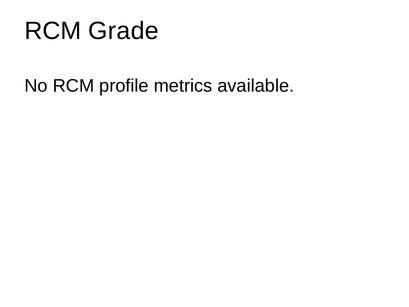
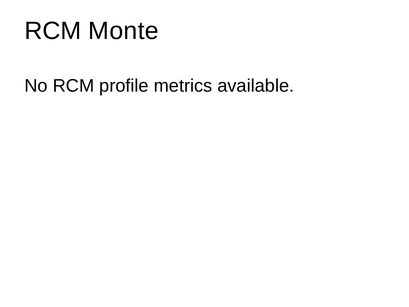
Grade: Grade -> Monte (124, 31)
